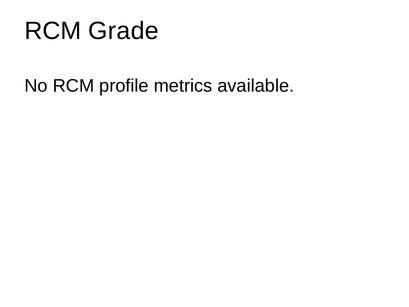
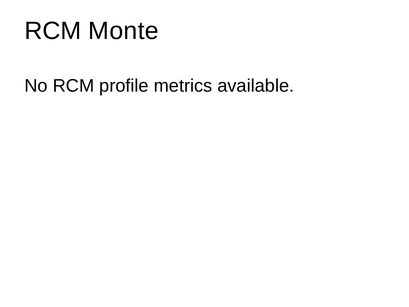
Grade: Grade -> Monte (124, 31)
